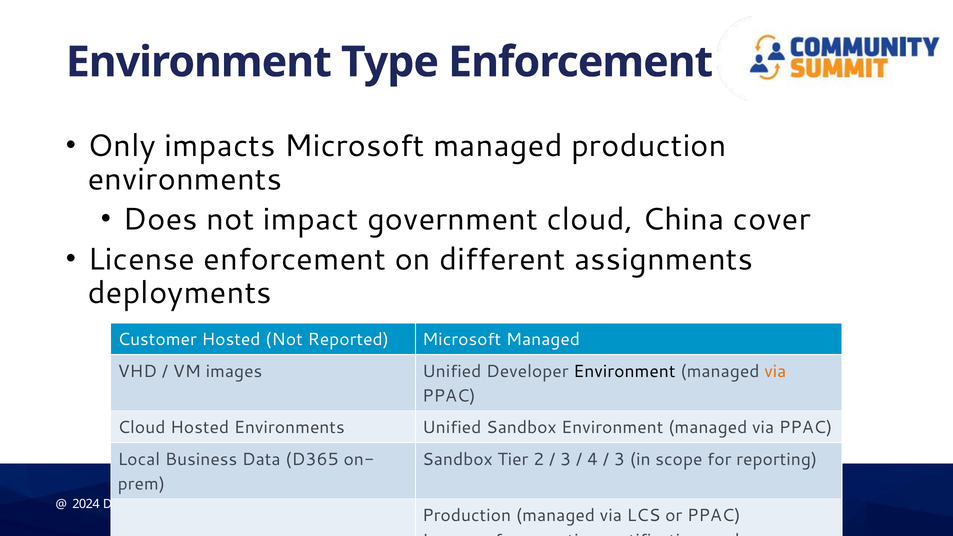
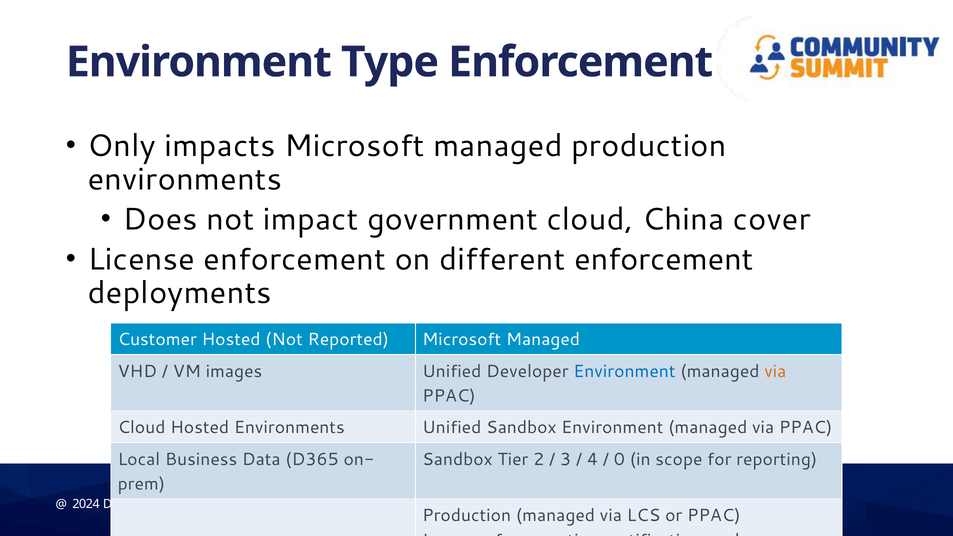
different assignments: assignments -> enforcement (664, 259)
Environment colour: black -> blue (624, 371)
3: 3 -> 0 (619, 459)
